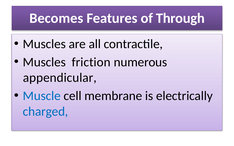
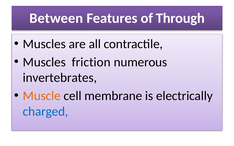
Becomes: Becomes -> Between (56, 18)
appendicular: appendicular -> invertebrates (60, 78)
Muscle colour: blue -> orange (42, 96)
